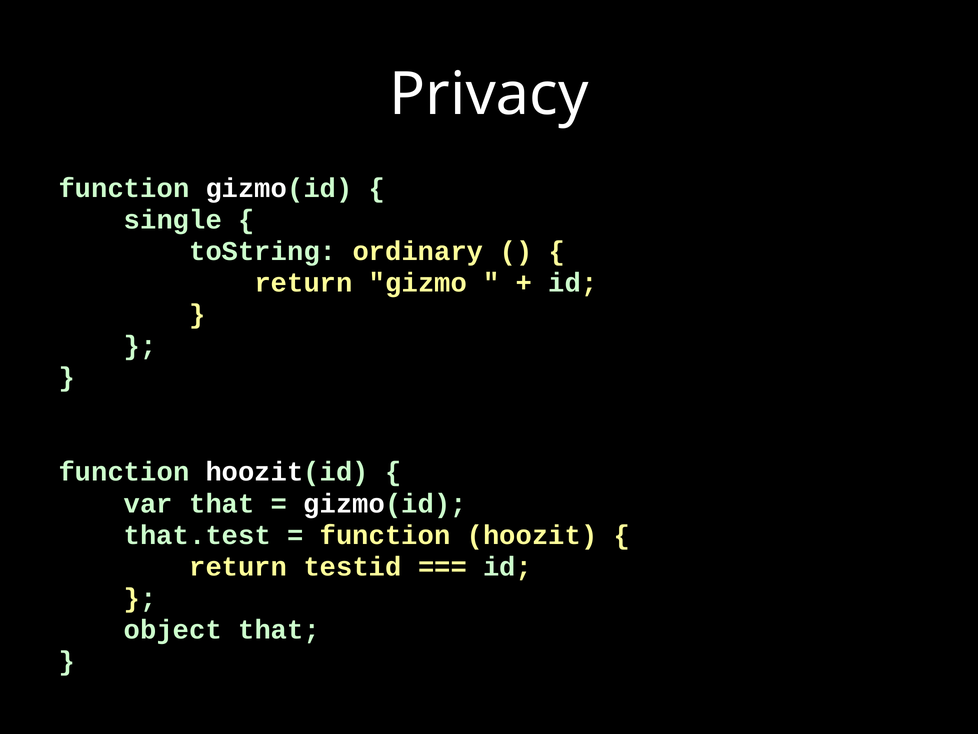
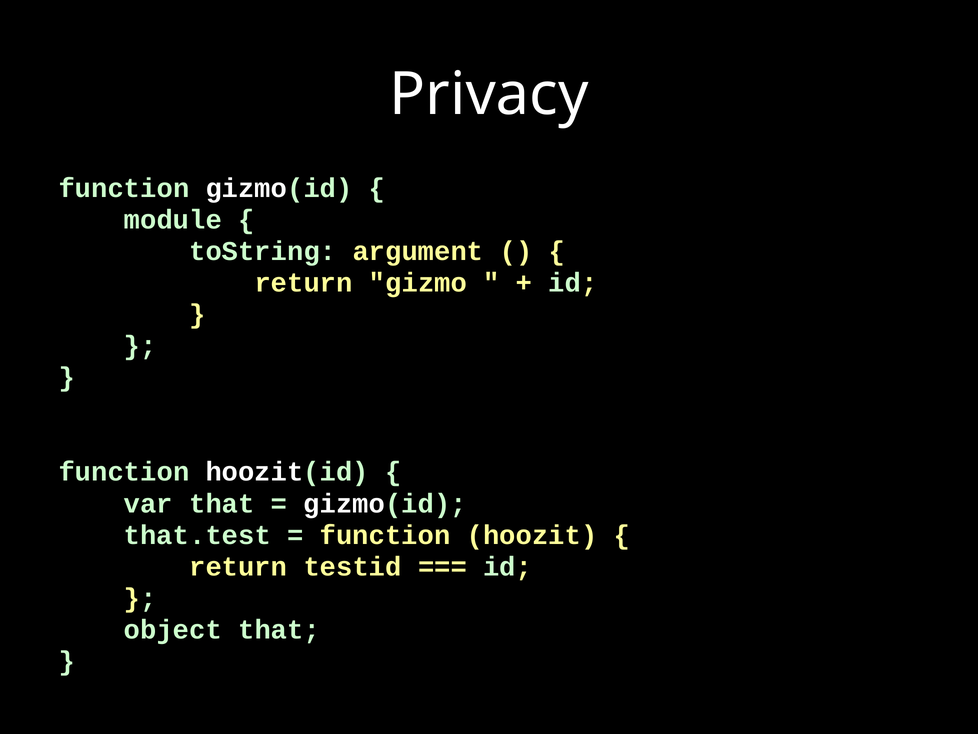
single: single -> module (173, 219)
ordinary: ordinary -> argument (418, 251)
